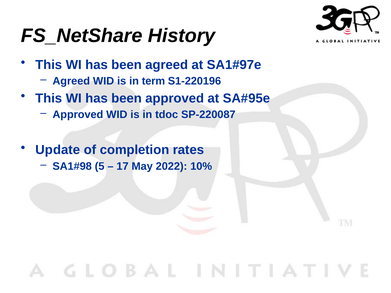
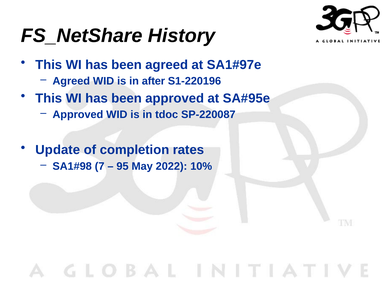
term: term -> after (153, 81)
5: 5 -> 7 (100, 166)
17: 17 -> 95 (123, 166)
